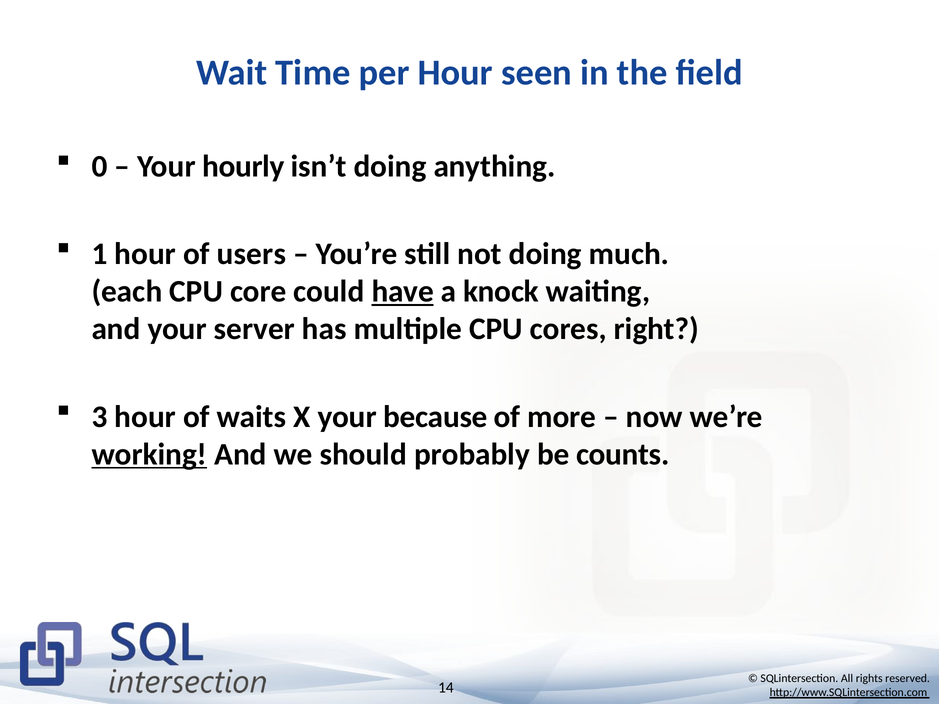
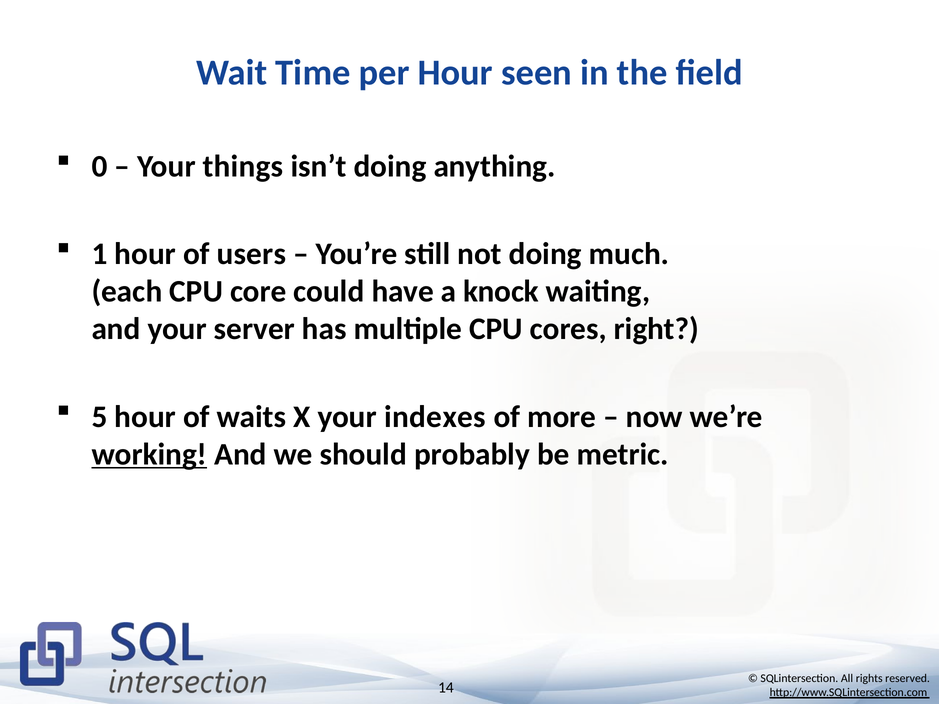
hourly: hourly -> things (243, 167)
have underline: present -> none (403, 292)
3: 3 -> 5 (99, 417)
because: because -> indexes (435, 417)
counts: counts -> metric (623, 454)
